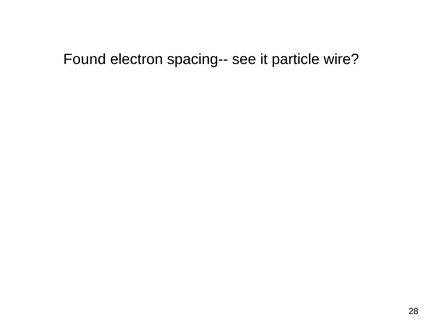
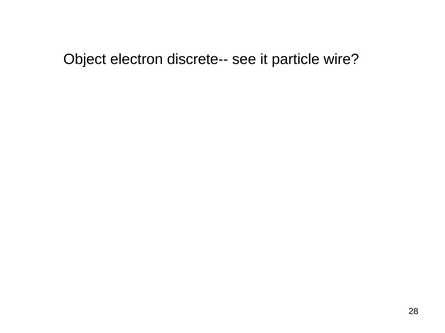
Found: Found -> Object (85, 59)
spacing--: spacing-- -> discrete-- (198, 59)
